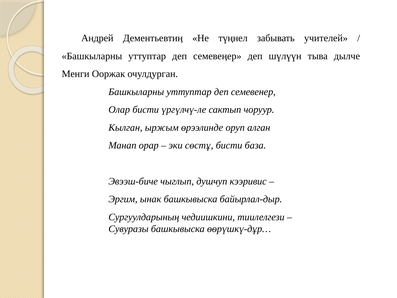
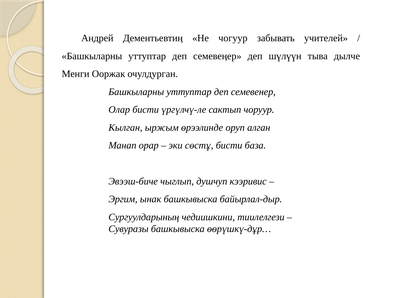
түңнел: түңнел -> чогуур (233, 38)
